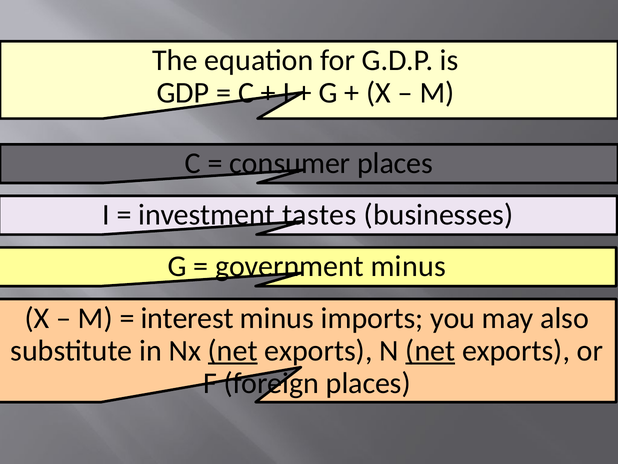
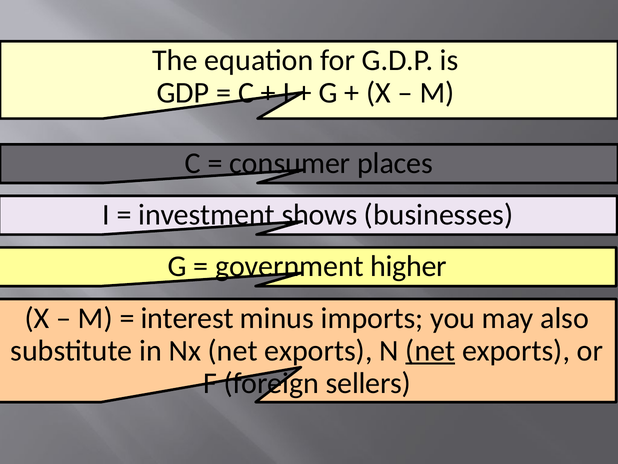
tastes: tastes -> shows (319, 215)
government minus: minus -> higher (409, 266)
net underline: present -> none (233, 350)
foreign places: places -> sellers (368, 383)
